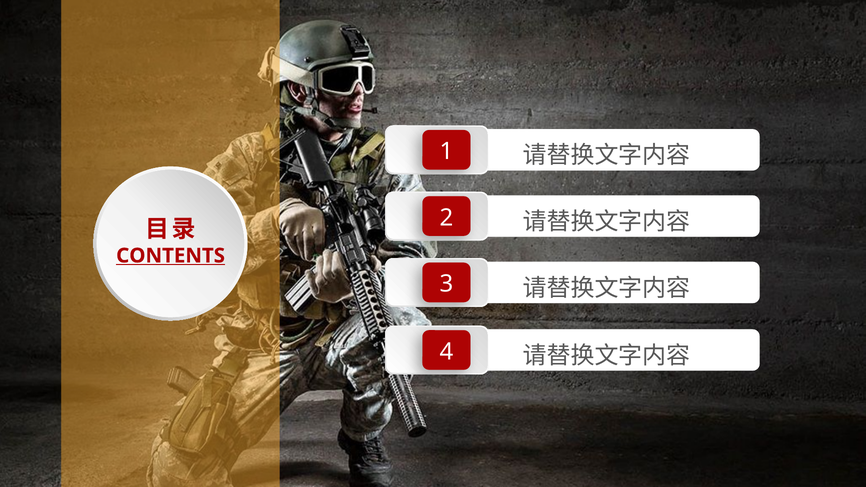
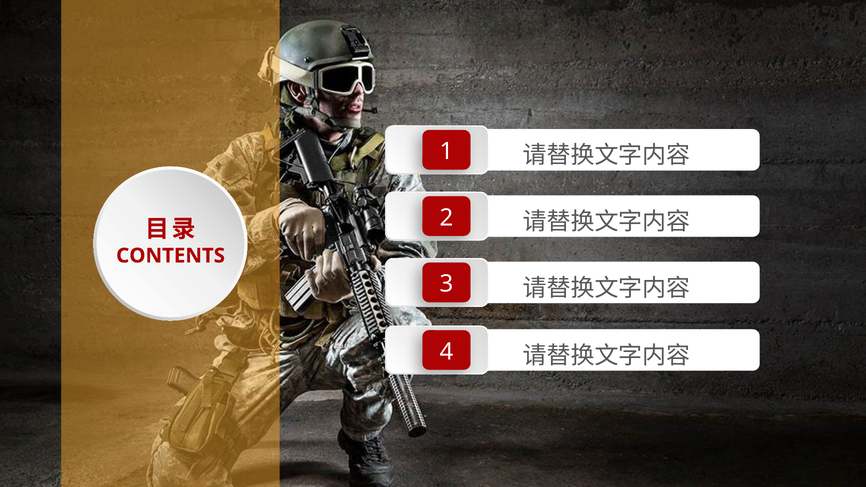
CONTENTS underline: present -> none (171, 256)
